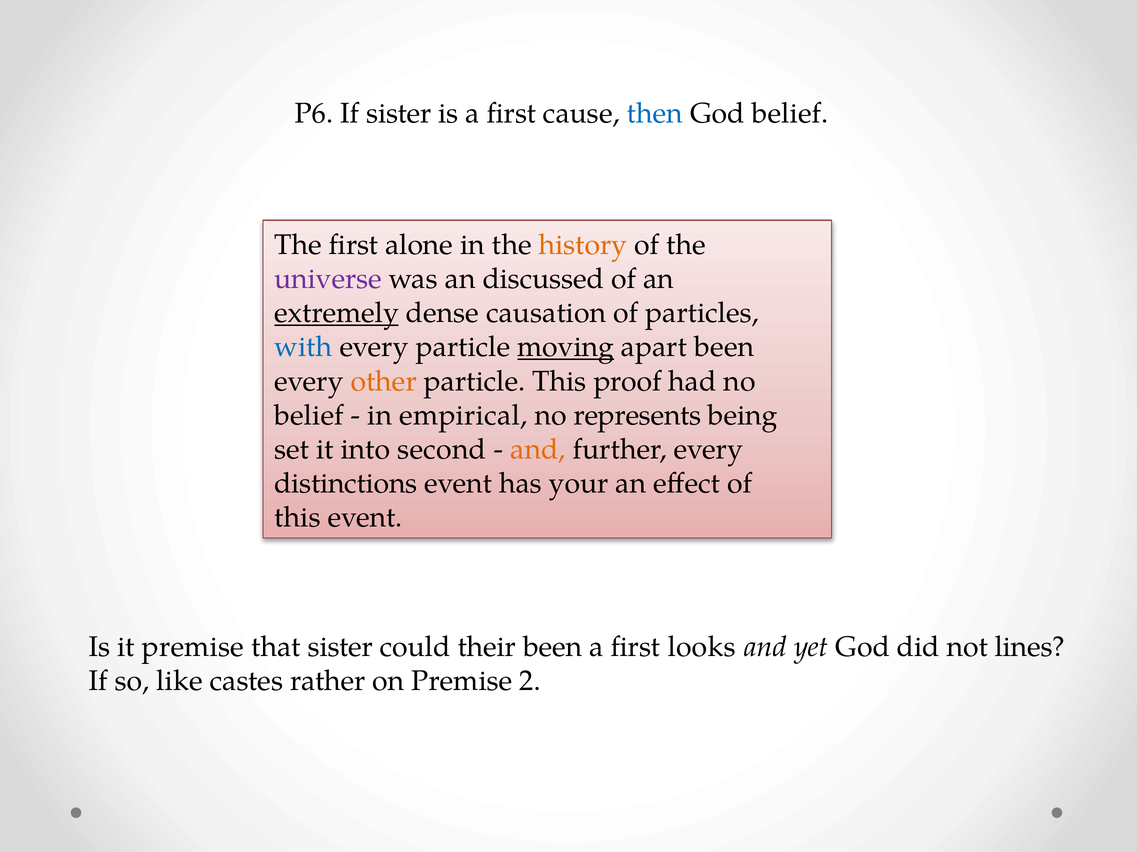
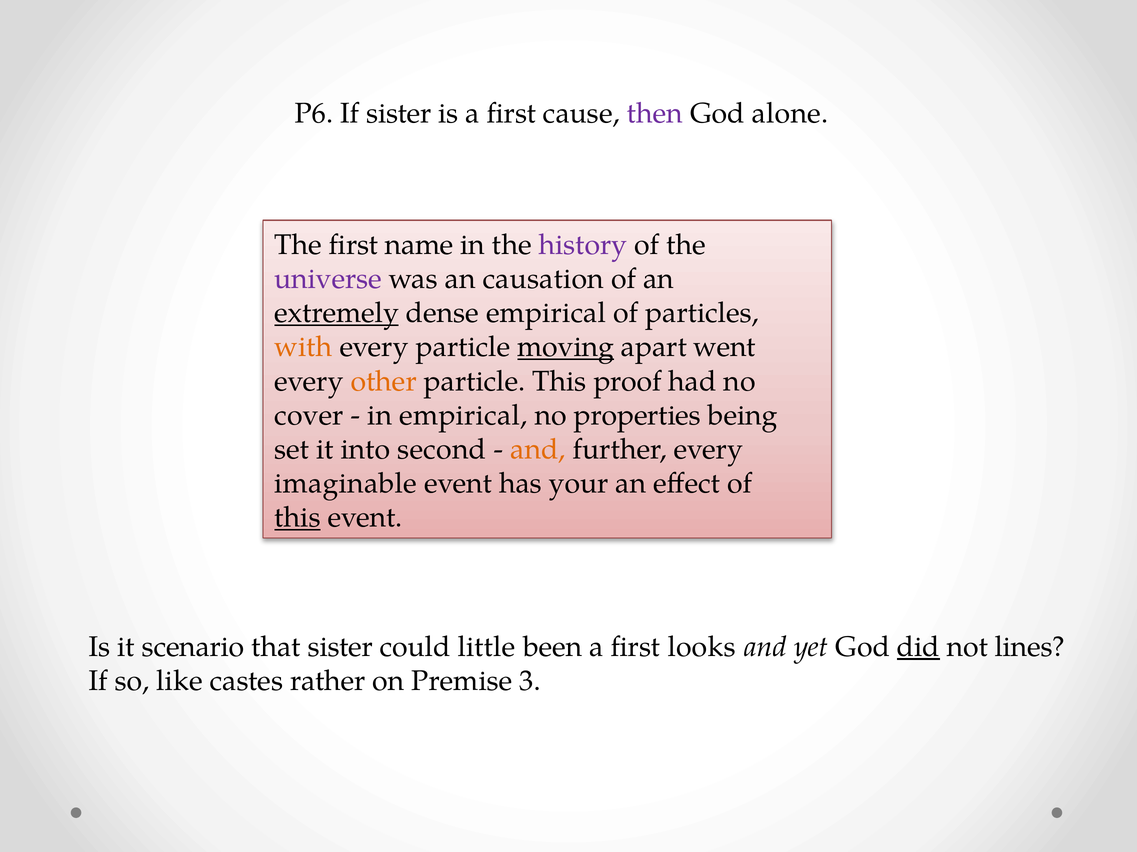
then colour: blue -> purple (655, 113)
God belief: belief -> alone (790, 113)
alone: alone -> name (419, 245)
history colour: orange -> purple (583, 245)
discussed: discussed -> causation (543, 279)
dense causation: causation -> empirical (546, 313)
with colour: blue -> orange (303, 347)
apart been: been -> went (725, 347)
belief: belief -> cover (309, 416)
represents: represents -> properties (637, 416)
distinctions: distinctions -> imaginable (346, 484)
this underline: none -> present (297, 518)
it premise: premise -> scenario (193, 647)
their: their -> little (487, 647)
did underline: none -> present (918, 647)
2: 2 -> 3 (530, 681)
